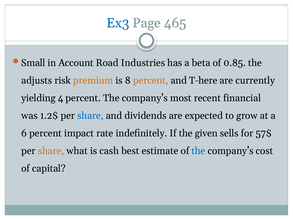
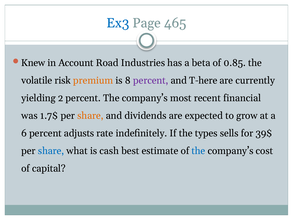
Small: Small -> Knew (33, 63)
adjusts: adjusts -> volatile (37, 80)
percent colour: orange -> purple (151, 80)
4: 4 -> 2 (61, 98)
1.2$: 1.2$ -> 1.7$ (49, 116)
share colour: blue -> orange (90, 116)
impact: impact -> adjusts (79, 133)
given: given -> types (206, 133)
57$: 57$ -> 39$ (264, 133)
share colour: orange -> blue (51, 151)
